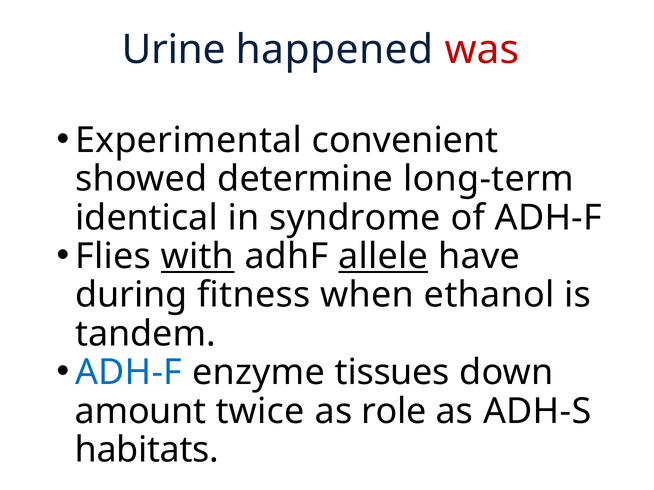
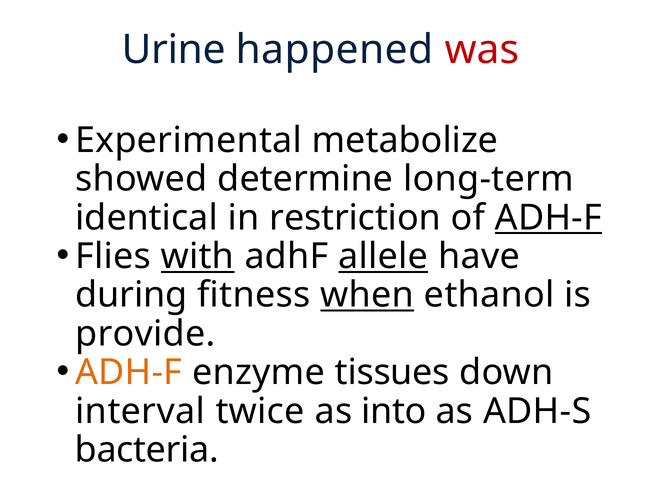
convenient: convenient -> metabolize (405, 140)
syndrome: syndrome -> restriction (355, 218)
ADH-F underline: none -> present (548, 218)
when underline: none -> present (367, 295)
tandem: tandem -> provide (145, 334)
ADH-F colour: blue -> orange (129, 373)
amount: amount -> interval (140, 412)
role: role -> into (394, 412)
habitats: habitats -> bacteria (147, 450)
